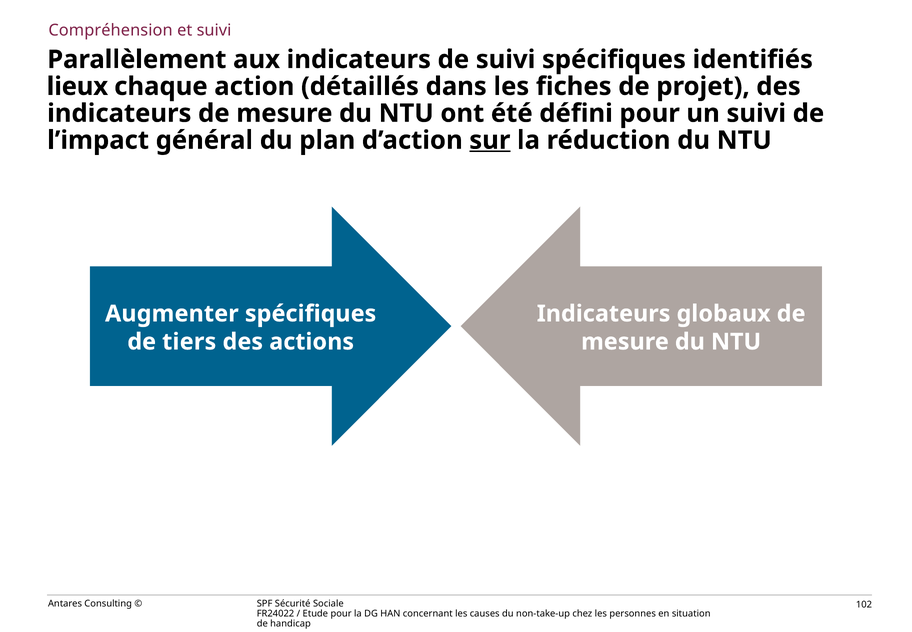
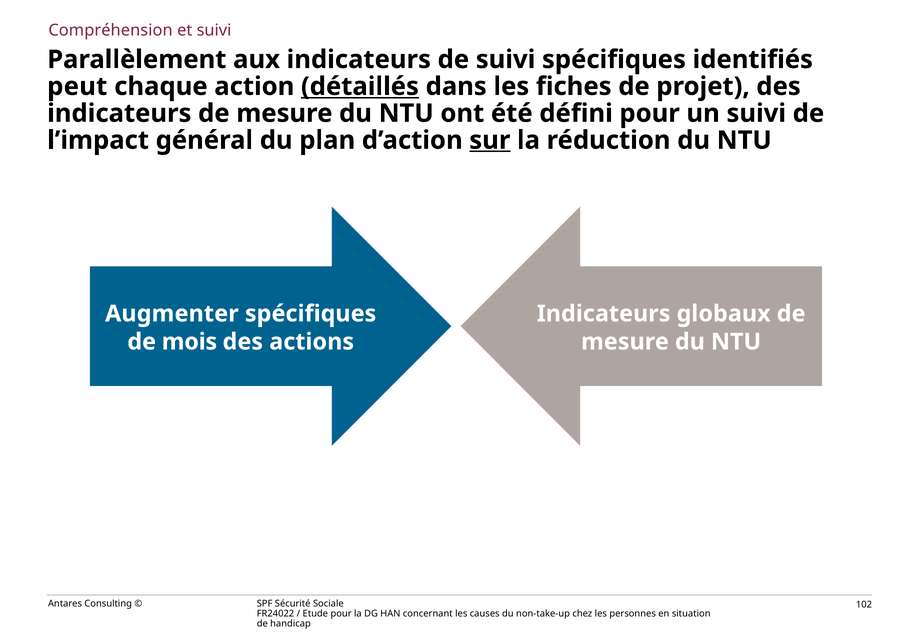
lieux: lieux -> peut (77, 86)
détaillés underline: none -> present (360, 86)
tiers: tiers -> mois (189, 341)
